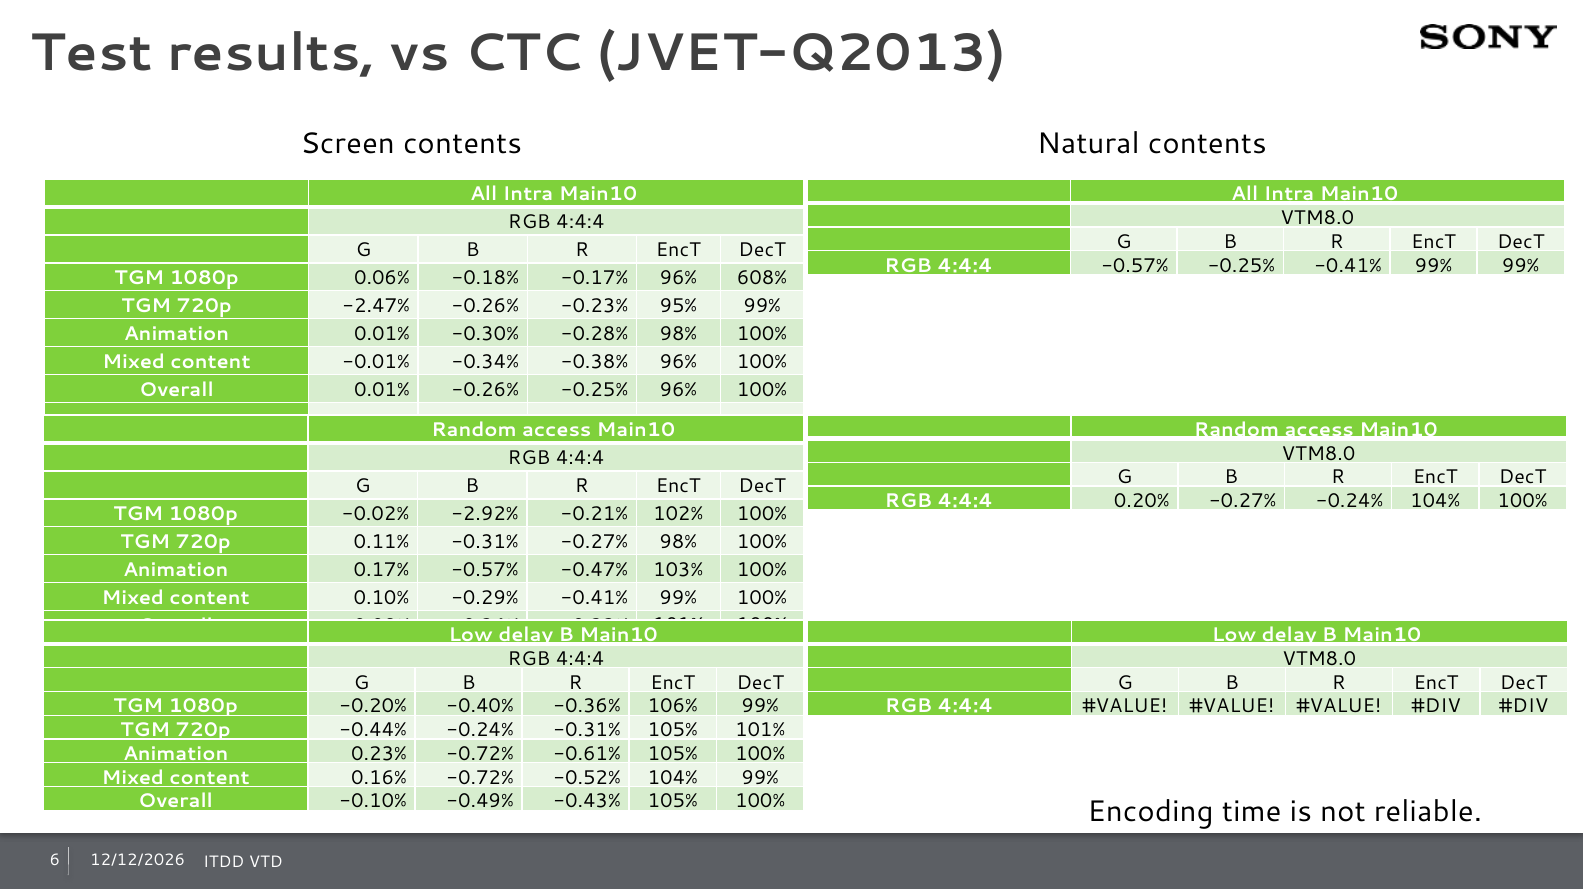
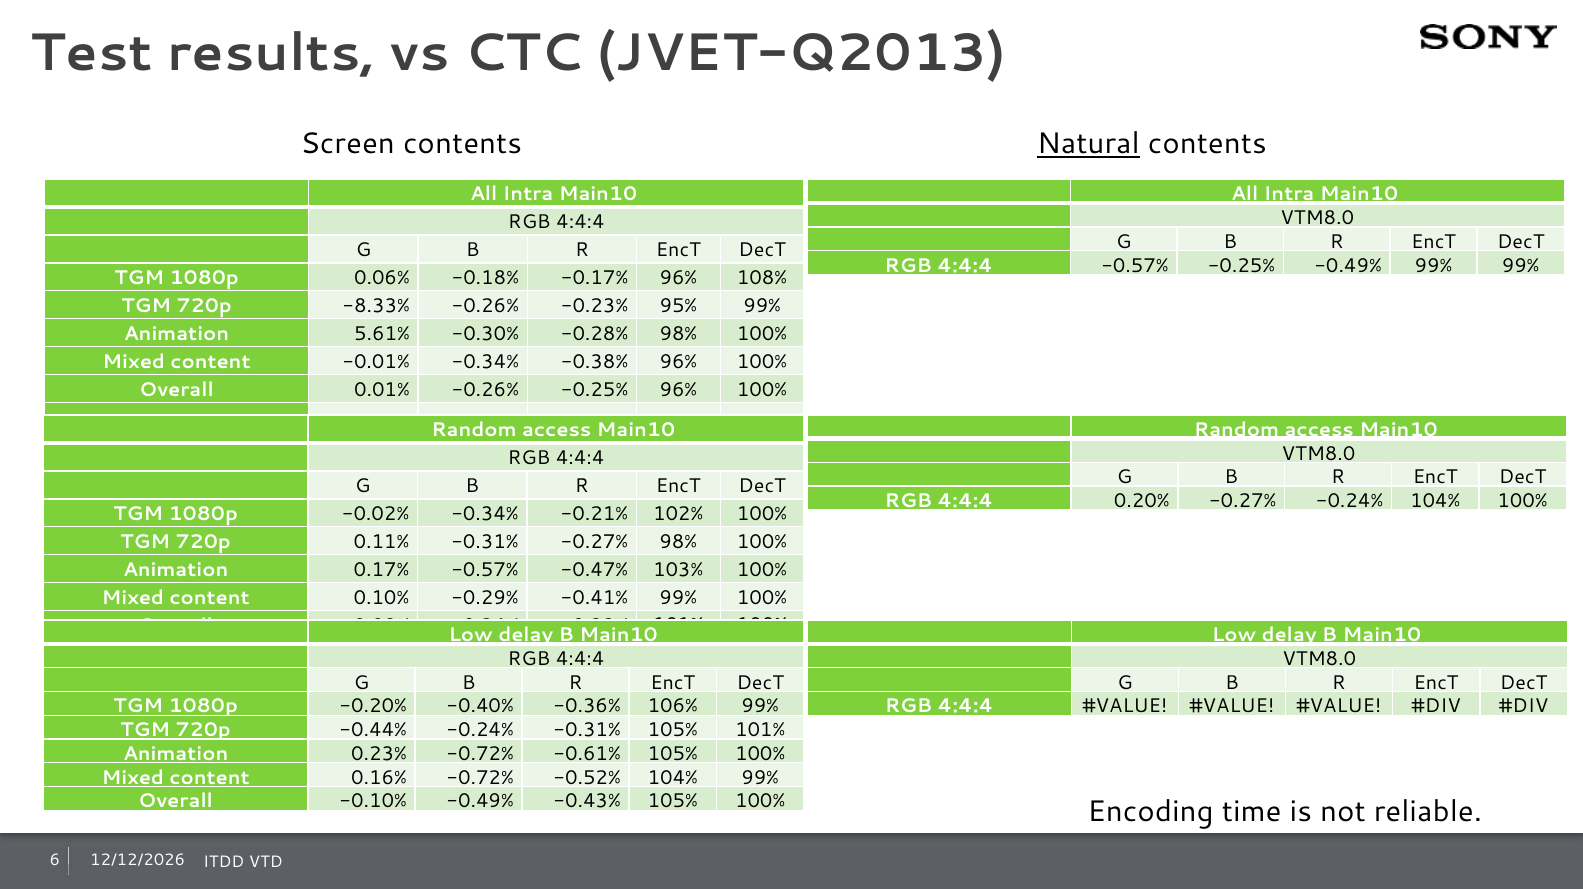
Natural underline: none -> present (1088, 144)
-0.25% -0.41%: -0.41% -> -0.49% (1348, 266)
608%: 608% -> 108% (762, 278)
-2.47%: -2.47% -> -8.33% (376, 306)
Animation 0.01%: 0.01% -> 5.61% (382, 334)
-0.02% -2.92%: -2.92% -> -0.34% (485, 514)
